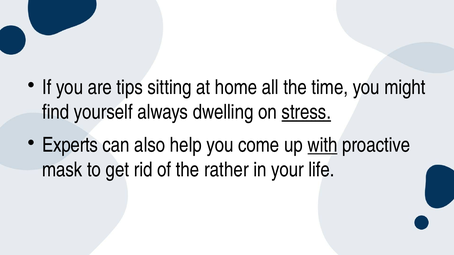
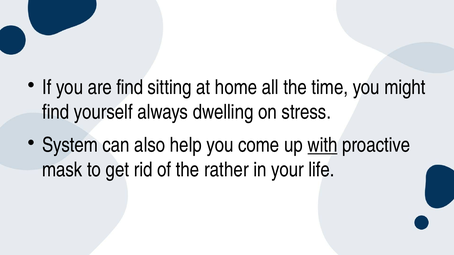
are tips: tips -> find (130, 88)
stress underline: present -> none (306, 112)
Experts: Experts -> System (70, 145)
